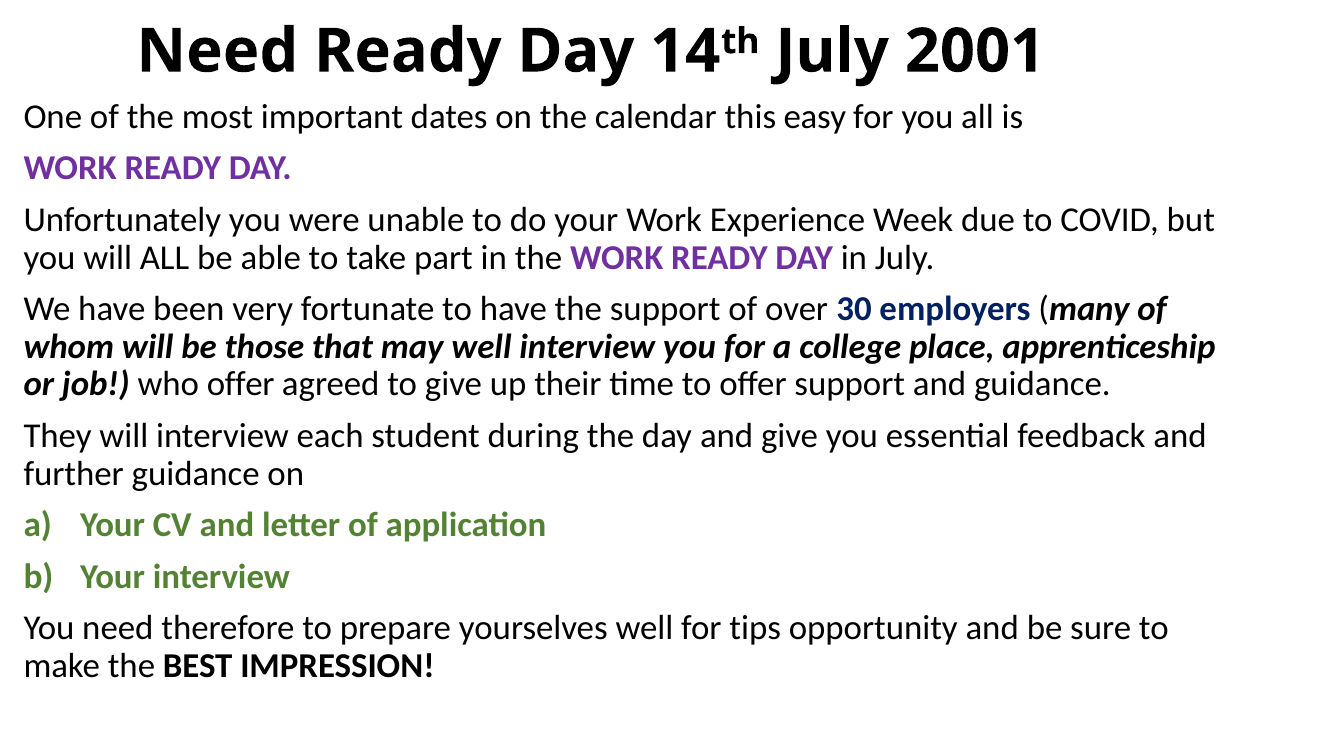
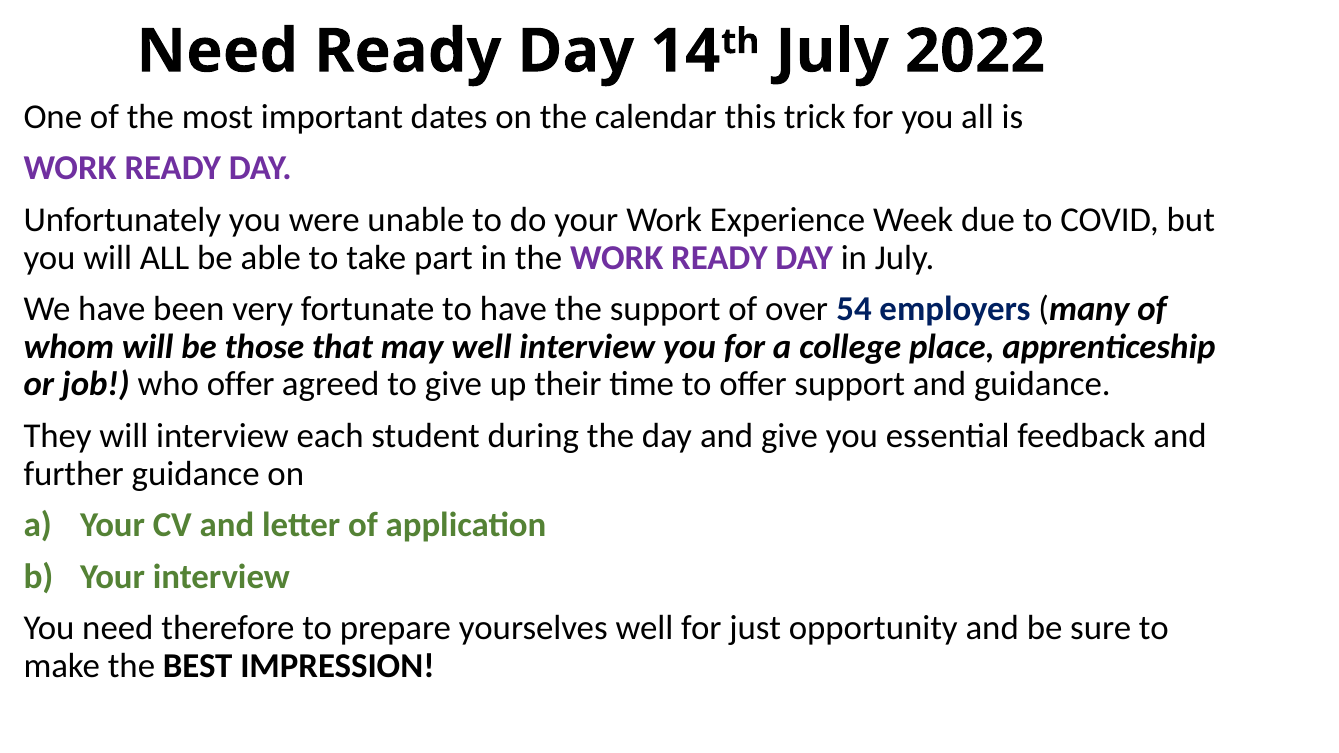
2001: 2001 -> 2022 (975, 51)
easy: easy -> trick (815, 117)
30: 30 -> 54 (854, 309)
tips: tips -> just (755, 629)
